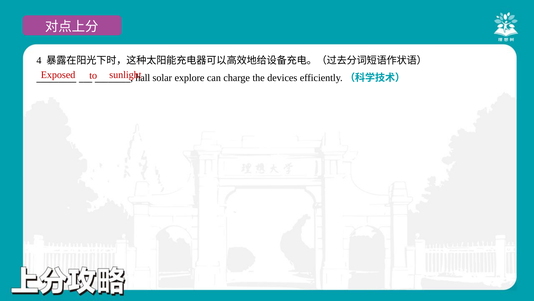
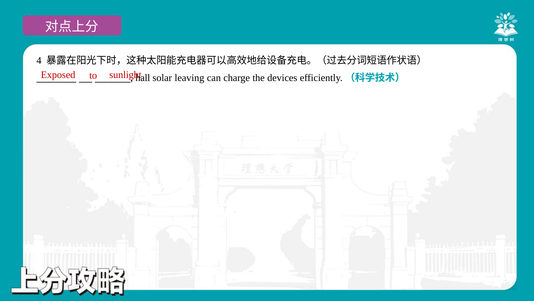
explore: explore -> leaving (189, 78)
